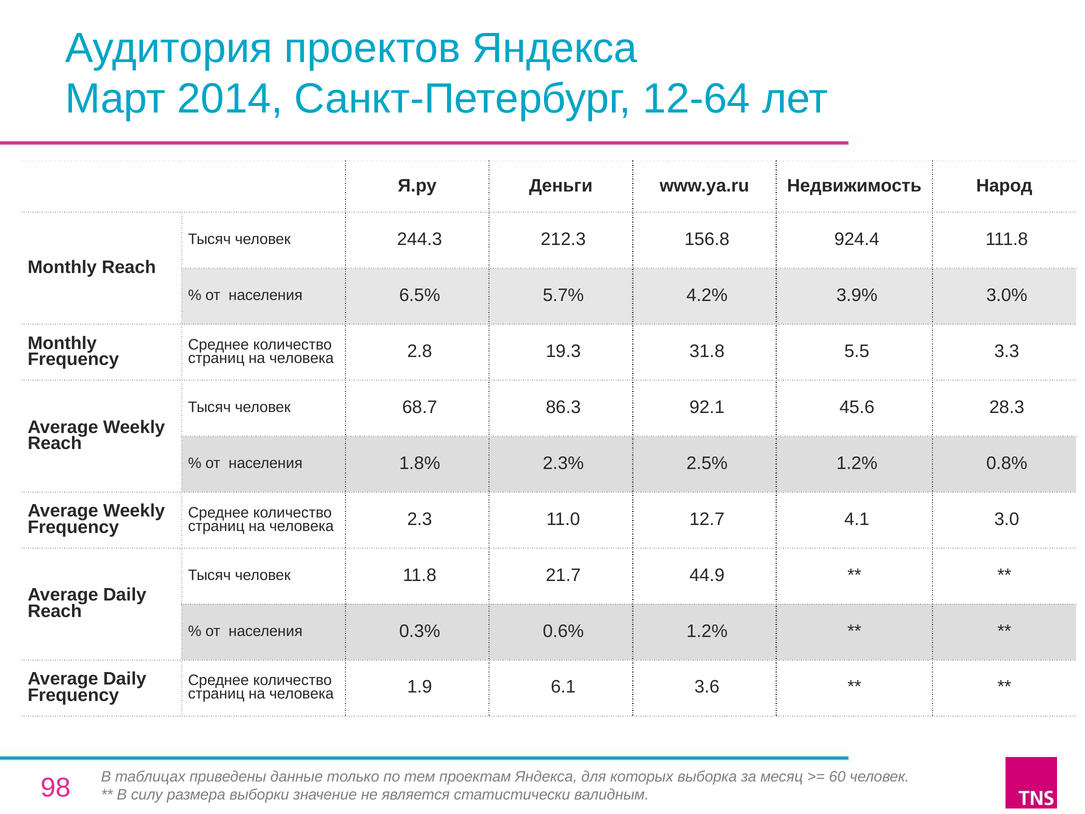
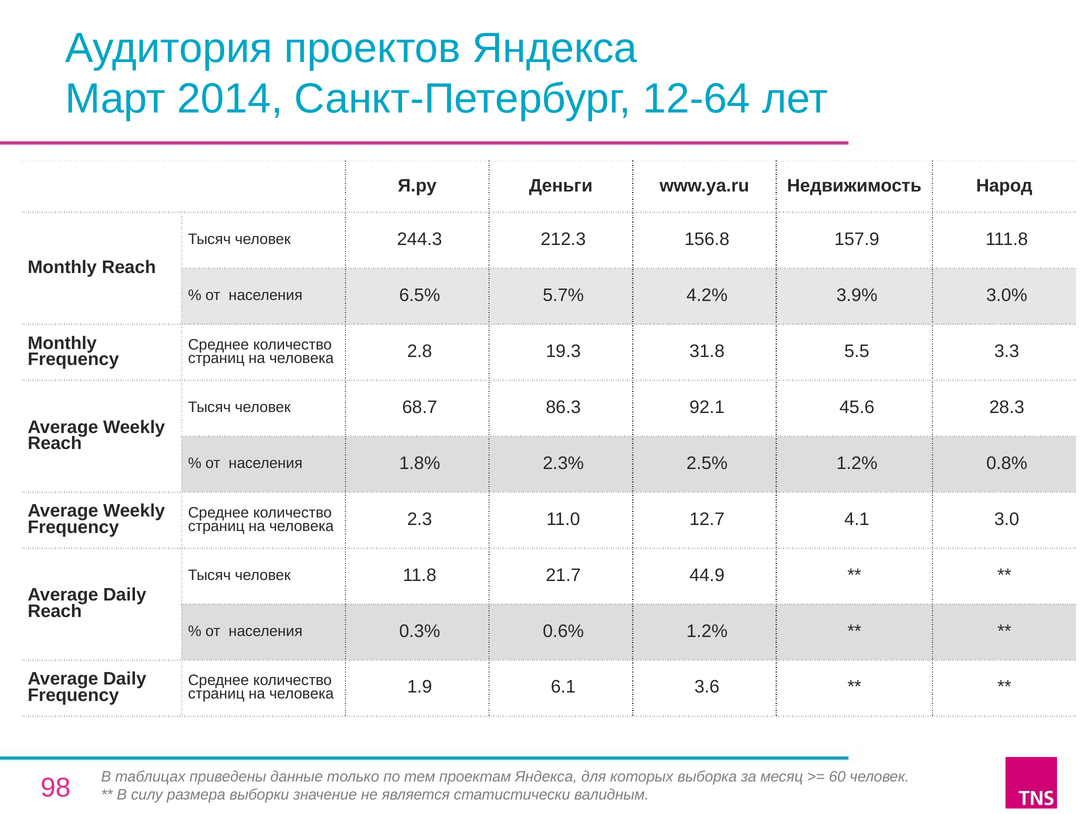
924.4: 924.4 -> 157.9 (857, 239)
